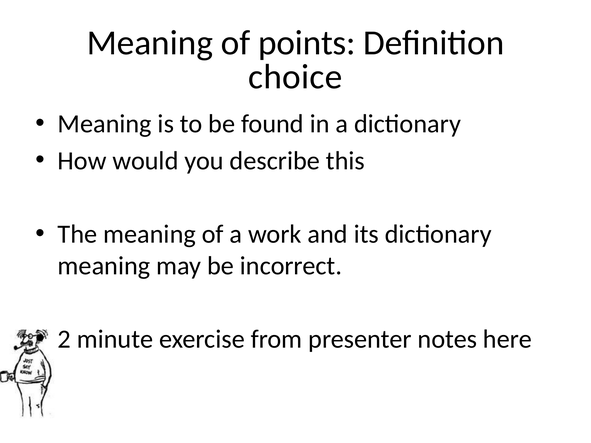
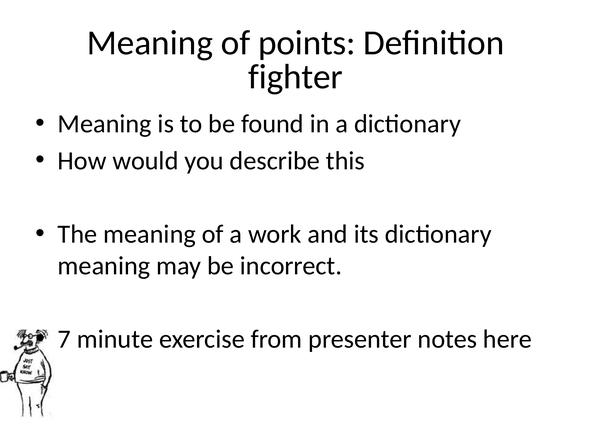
choice: choice -> fighter (296, 77)
2: 2 -> 7 (64, 339)
